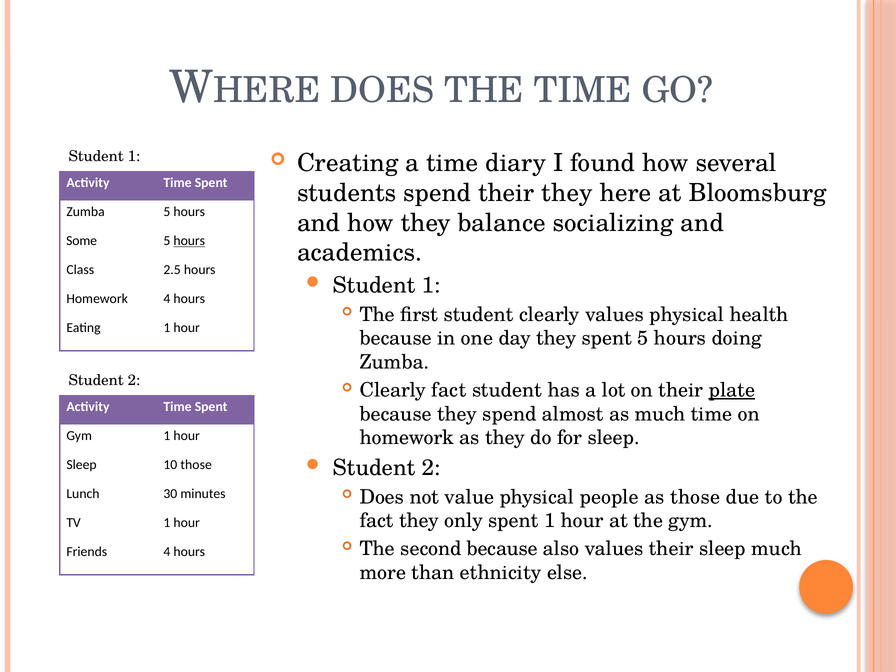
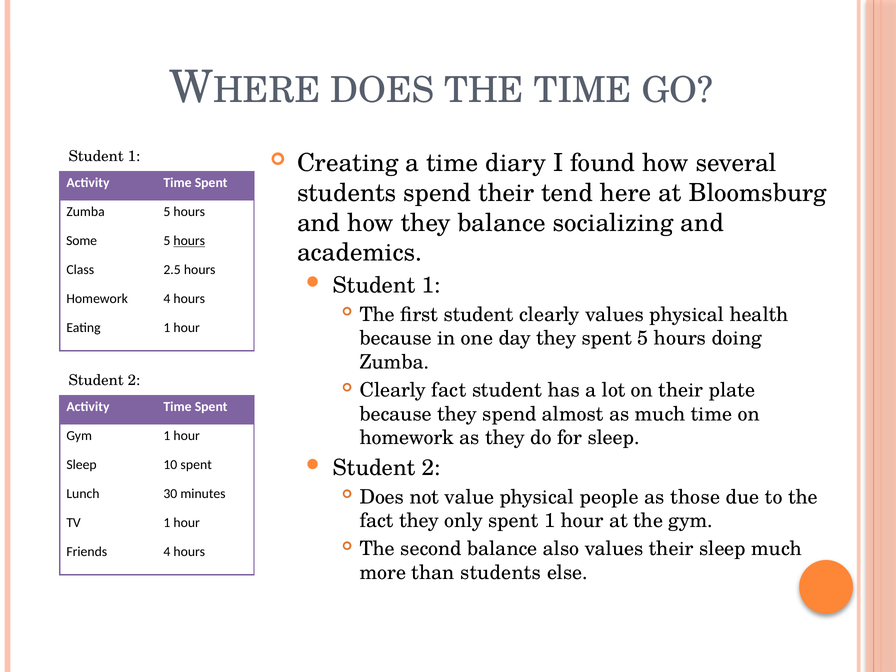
their they: they -> tend (567, 193)
plate underline: present -> none (732, 390)
10 those: those -> spent (196, 465)
second because: because -> balance (502, 549)
than ethnicity: ethnicity -> students (501, 573)
